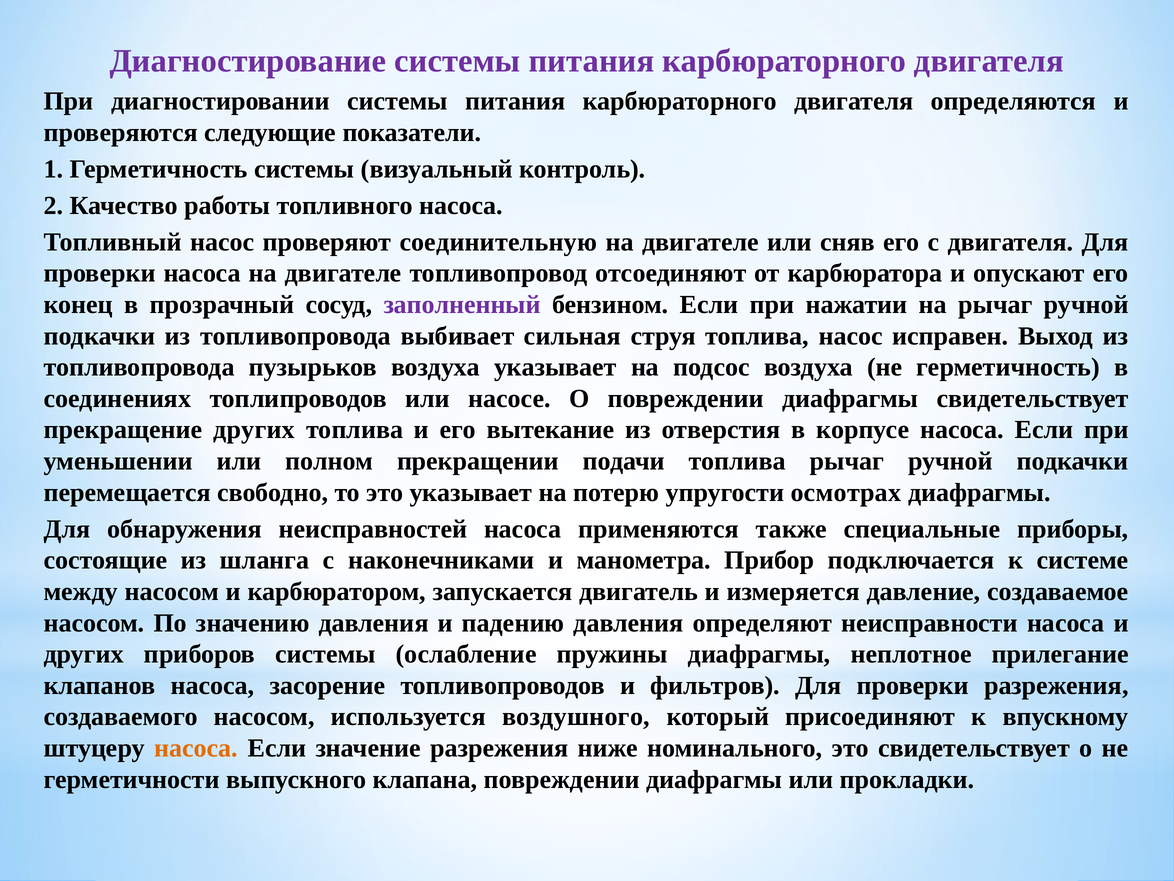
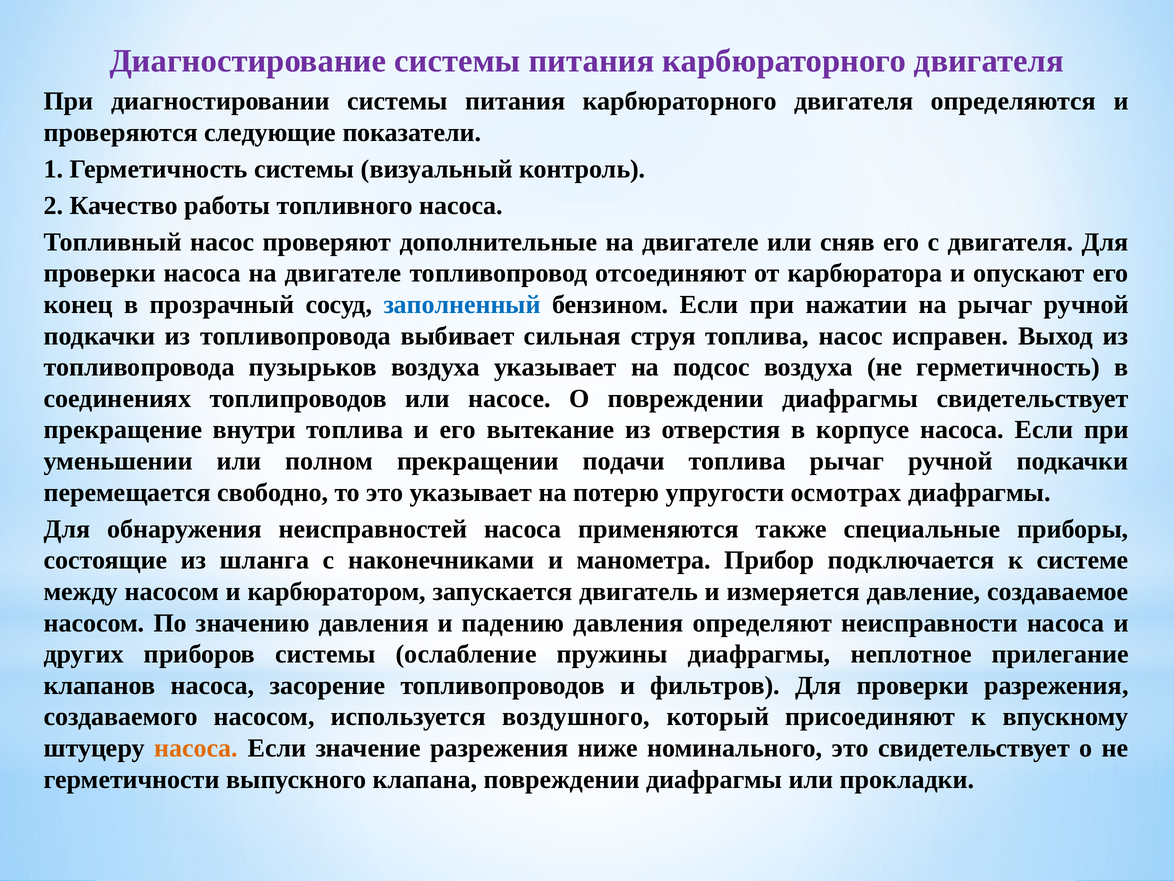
соединительную: соединительную -> дополнительные (498, 242)
заполненный colour: purple -> blue (462, 304)
прекращение других: других -> внутри (254, 430)
